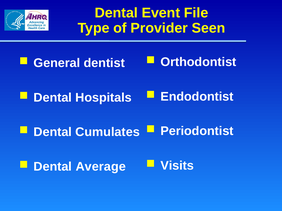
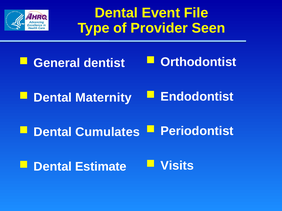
Hospitals: Hospitals -> Maternity (104, 98)
Average: Average -> Estimate (101, 167)
